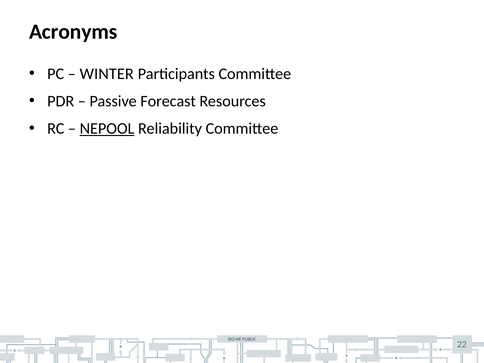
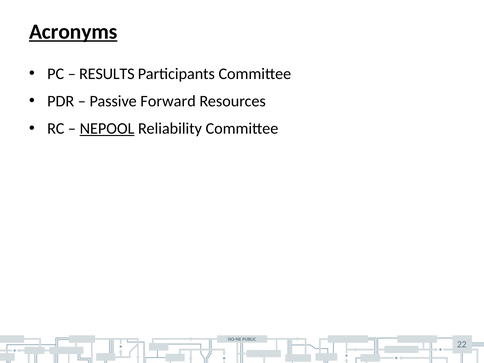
Acronyms underline: none -> present (73, 32)
WINTER: WINTER -> RESULTS (107, 74)
Forecast: Forecast -> Forward (168, 101)
